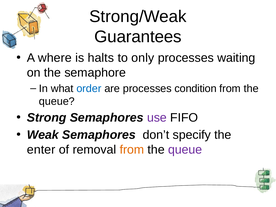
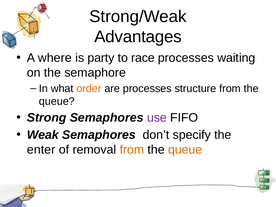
Guarantees: Guarantees -> Advantages (138, 37)
halts: halts -> party (101, 58)
only: only -> race (143, 58)
order colour: blue -> orange (89, 88)
condition: condition -> structure (195, 88)
queue colour: purple -> orange (185, 150)
